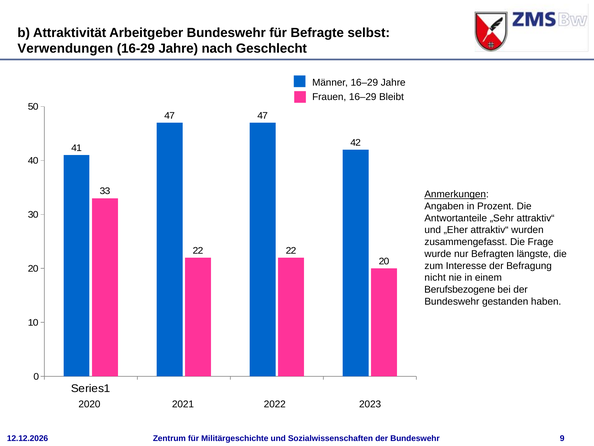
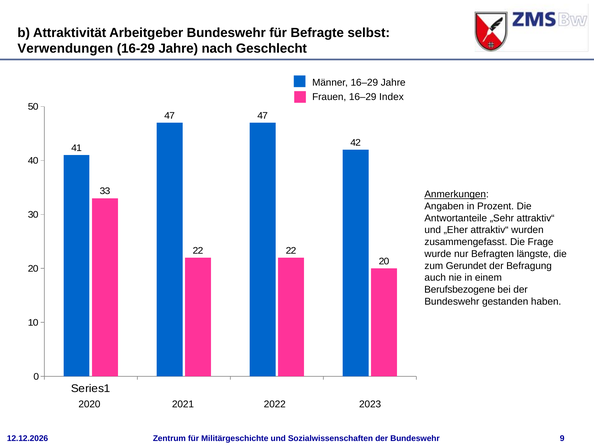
Bleibt: Bleibt -> Index (391, 97)
Interesse: Interesse -> Gerundet (466, 265)
nicht: nicht -> auch (435, 277)
